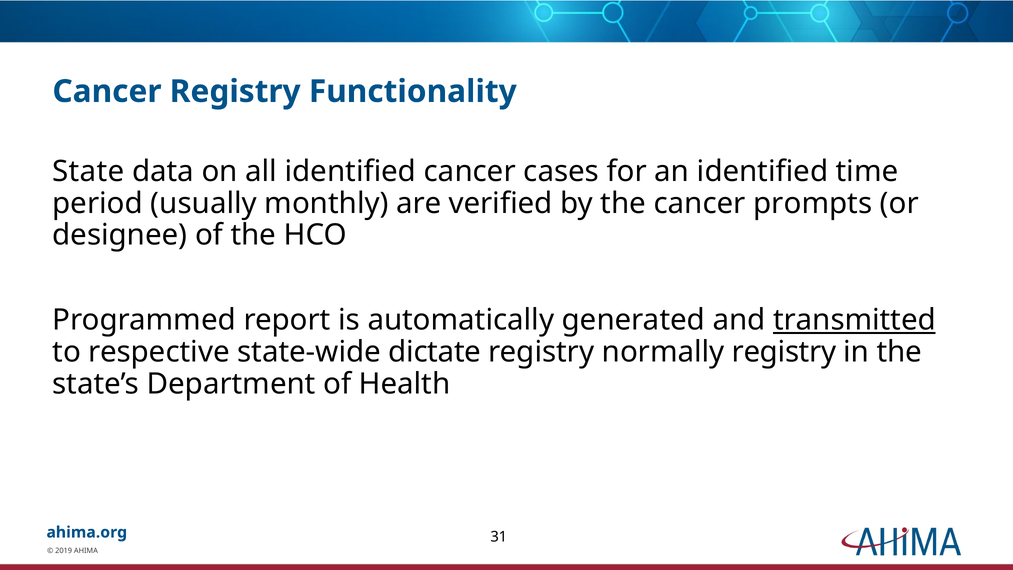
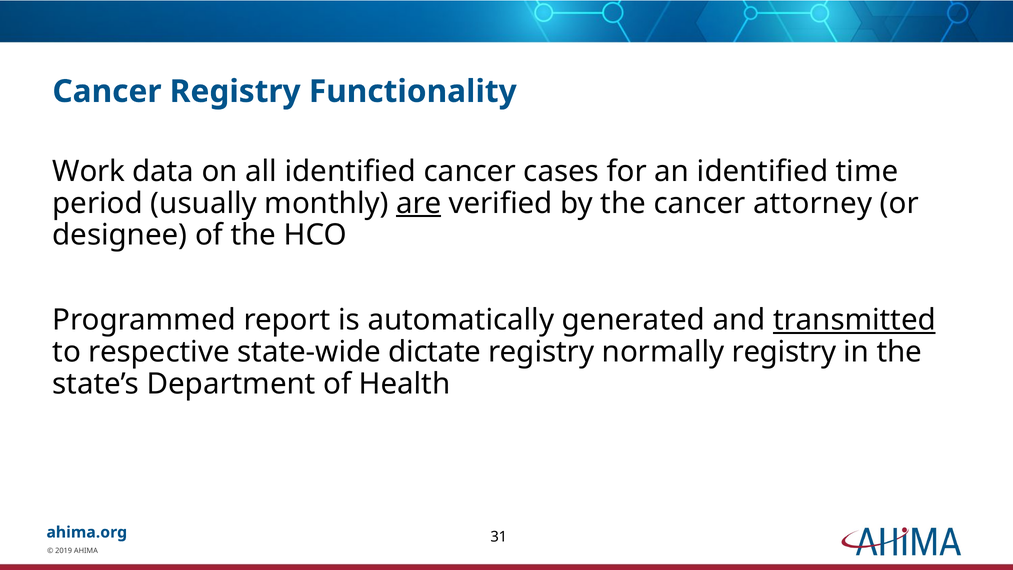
State: State -> Work (89, 171)
are underline: none -> present (419, 203)
prompts: prompts -> attorney (813, 203)
